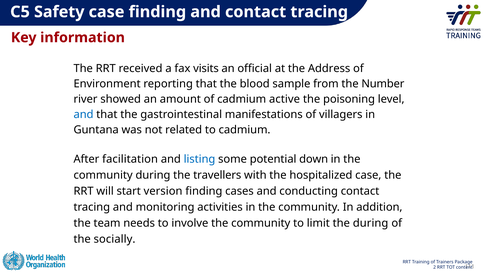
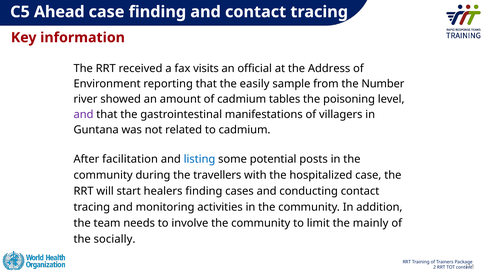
Safety: Safety -> Ahead (59, 12)
blood: blood -> easily (255, 84)
active: active -> tables (285, 99)
and colour: blue -> purple (84, 115)
down: down -> posts (314, 159)
version: version -> healers (163, 191)
the during: during -> mainly (371, 224)
